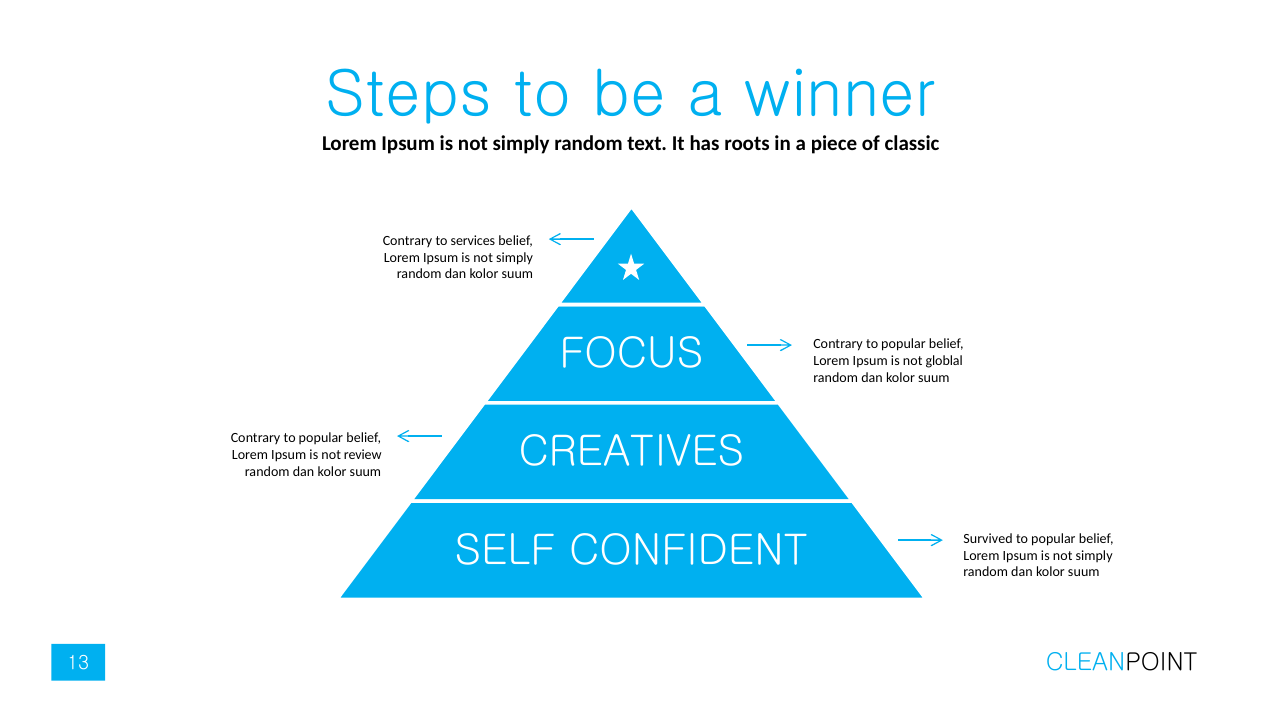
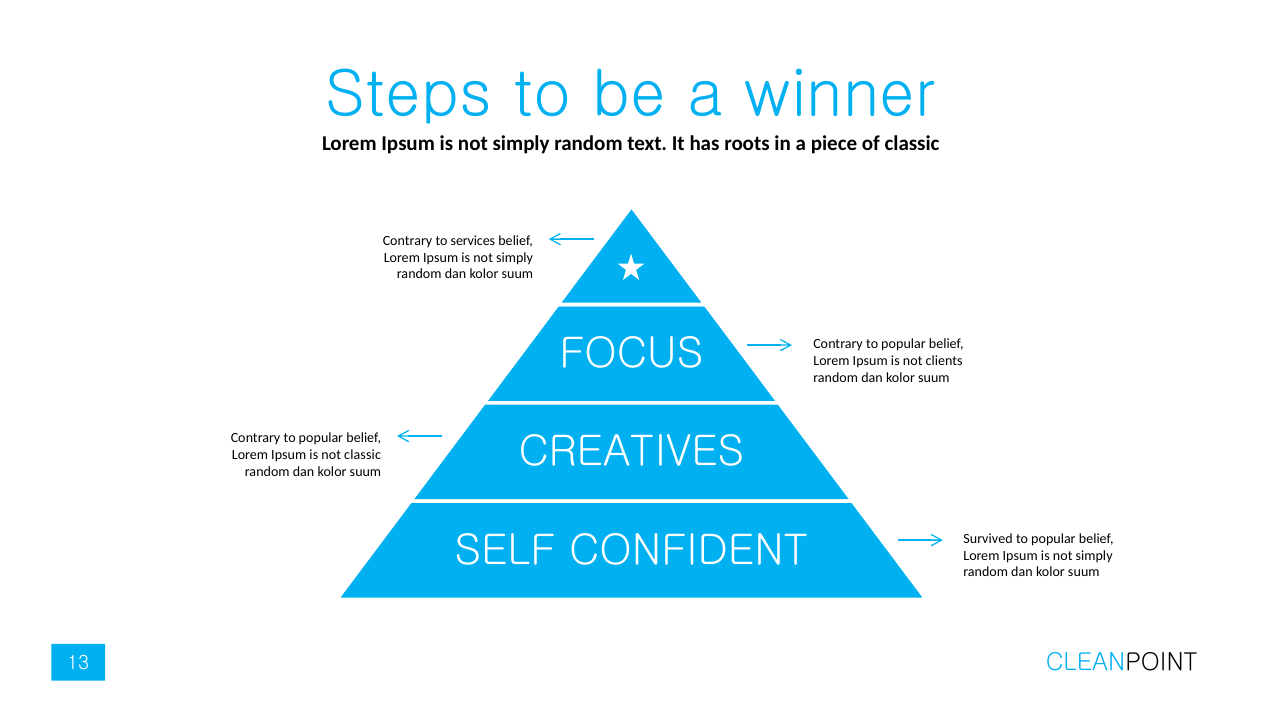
globlal: globlal -> clients (944, 360)
not review: review -> classic (363, 454)
